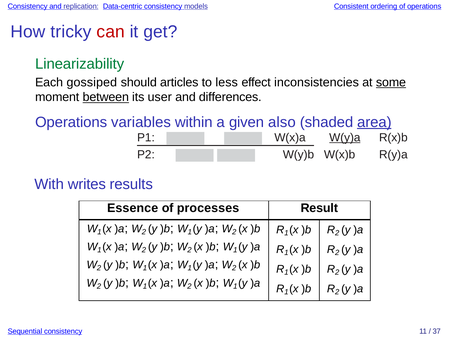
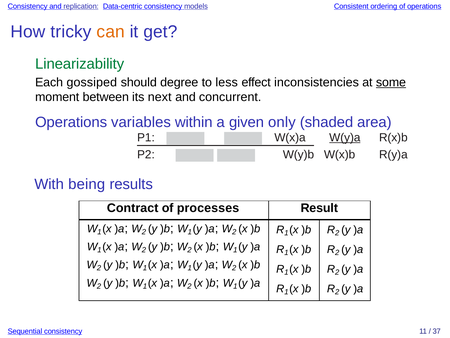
can colour: red -> orange (111, 32)
articles: articles -> degree (179, 82)
between underline: present -> none (106, 97)
user: user -> next (160, 97)
differences: differences -> concurrent (230, 97)
also: also -> only (282, 122)
area underline: present -> none (374, 122)
writes: writes -> being (87, 184)
Essence: Essence -> Contract (133, 208)
